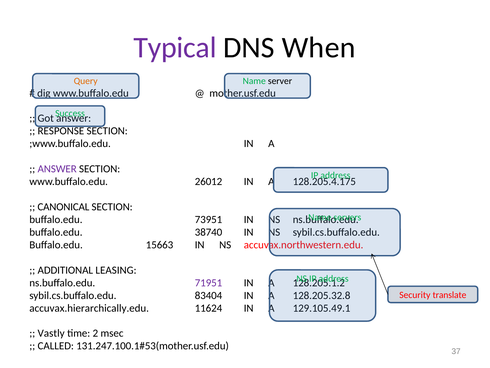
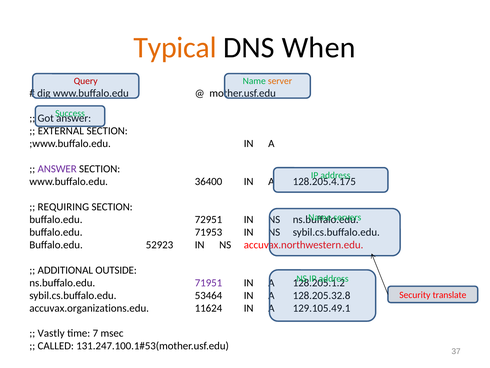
Typical colour: purple -> orange (175, 47)
Query colour: orange -> red (86, 81)
server colour: black -> orange (280, 81)
RESPONSE: RESPONSE -> EXTERNAL (61, 131)
26012: 26012 -> 36400 (209, 181)
CANONICAL: CANONICAL -> REQUIRING (63, 207)
73951: 73951 -> 72951 (209, 219)
38740: 38740 -> 71953 (209, 232)
15663: 15663 -> 52923 (160, 245)
LEASING: LEASING -> OUTSIDE (116, 270)
83404: 83404 -> 53464 (209, 295)
accuvax.hierarchically.edu: accuvax.hierarchically.edu -> accuvax.organizations.edu (89, 308)
2: 2 -> 7 (95, 333)
